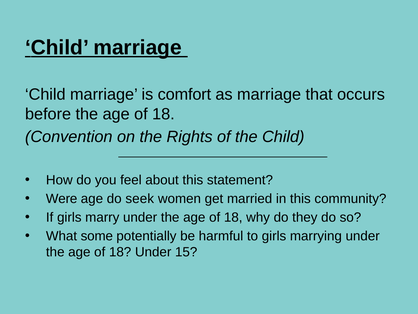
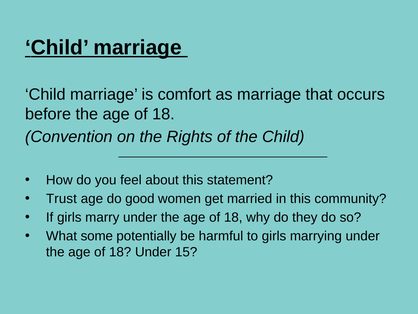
Were: Were -> Trust (61, 198)
seek: seek -> good (140, 198)
